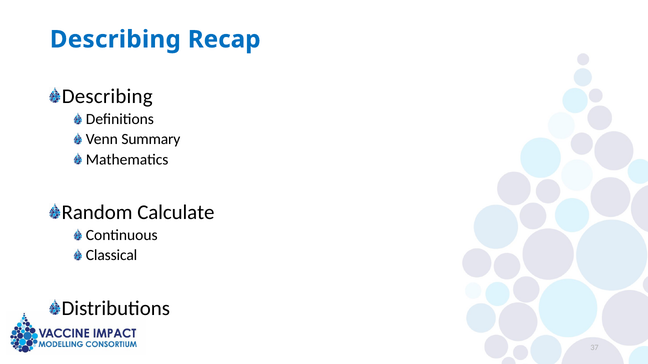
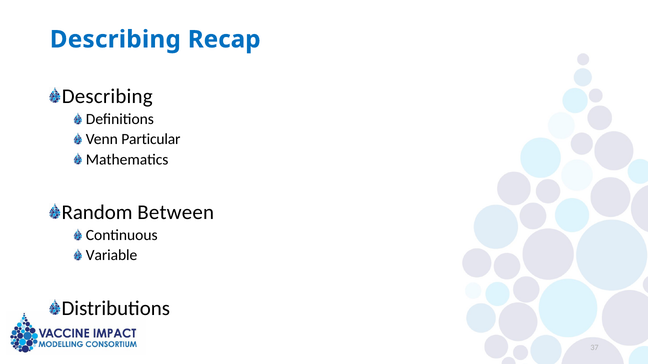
Summary: Summary -> Particular (151, 140)
Calculate: Calculate -> Between (176, 212)
Classical: Classical -> Variable (112, 256)
